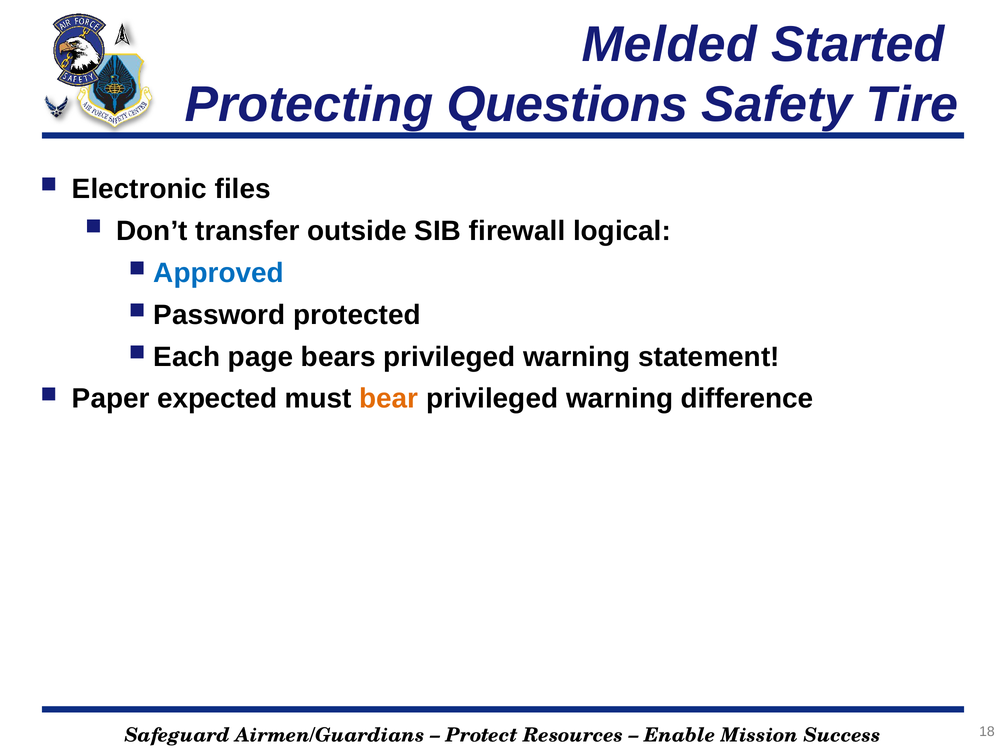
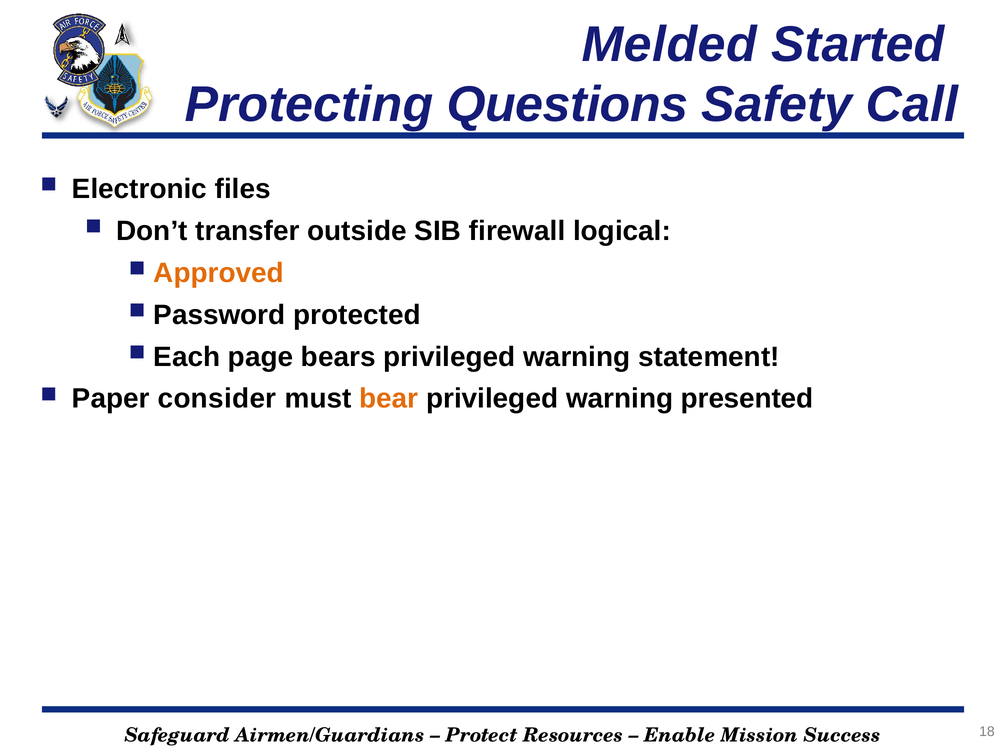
Tire: Tire -> Call (912, 105)
Approved colour: blue -> orange (219, 273)
expected: expected -> consider (217, 399)
difference: difference -> presented (747, 399)
